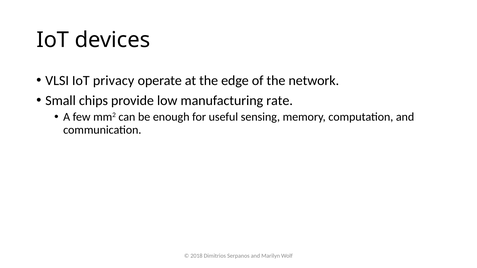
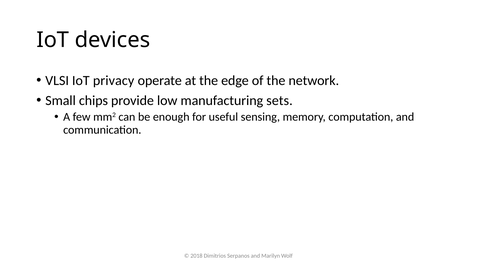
rate: rate -> sets (280, 101)
